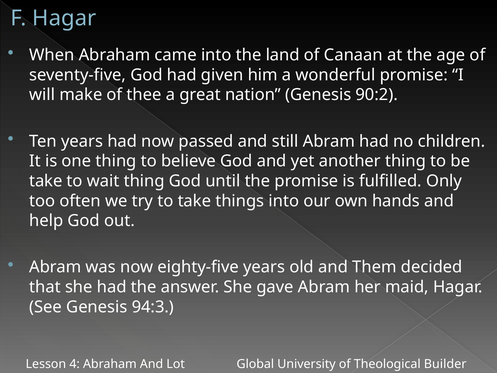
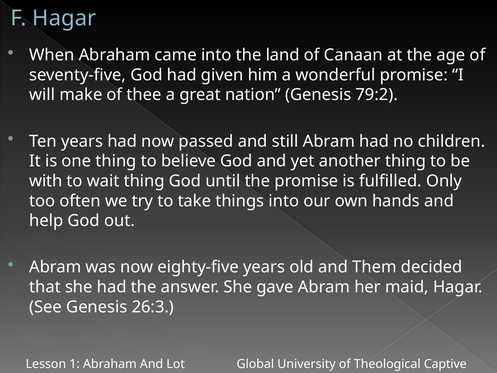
90:2: 90:2 -> 79:2 (377, 95)
take: take -> with (46, 181)
94:3: 94:3 -> 26:3 (153, 307)
4: 4 -> 1 (75, 364)
Builder: Builder -> Captive (445, 364)
